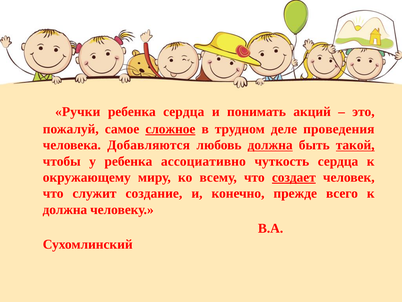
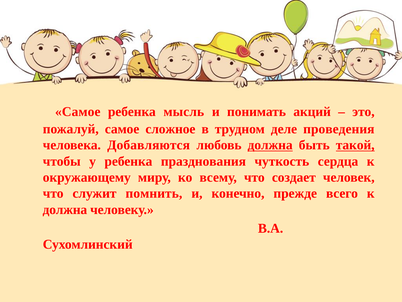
Ручки: Ручки -> Самое (78, 111)
ребенка сердца: сердца -> мысль (184, 111)
сложное underline: present -> none (170, 129)
ассоциативно: ассоциативно -> празднования (203, 161)
создает underline: present -> none (294, 177)
создание: создание -> помнить (154, 193)
